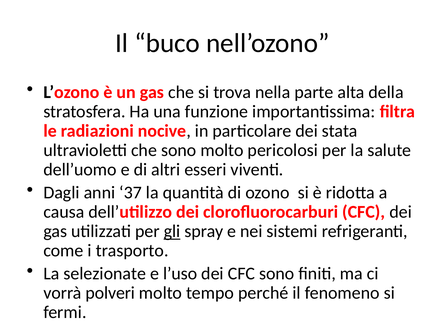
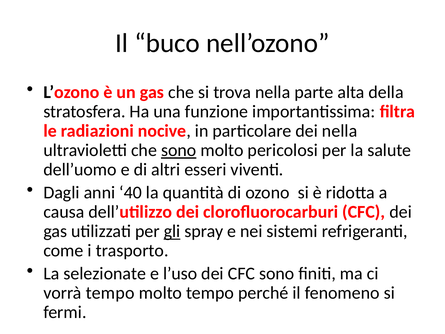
dei stata: stata -> nella (340, 131)
sono underline: none -> present (179, 150)
37: 37 -> 40 (131, 192)
vorrà polveri: polveri -> tempo (110, 293)
